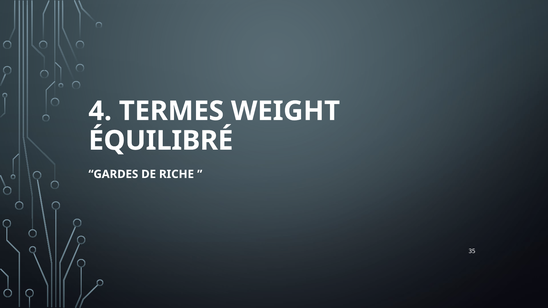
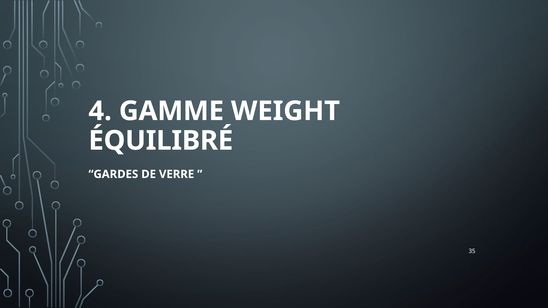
TERMES: TERMES -> GAMME (171, 111)
RICHE: RICHE -> VERRE (177, 174)
